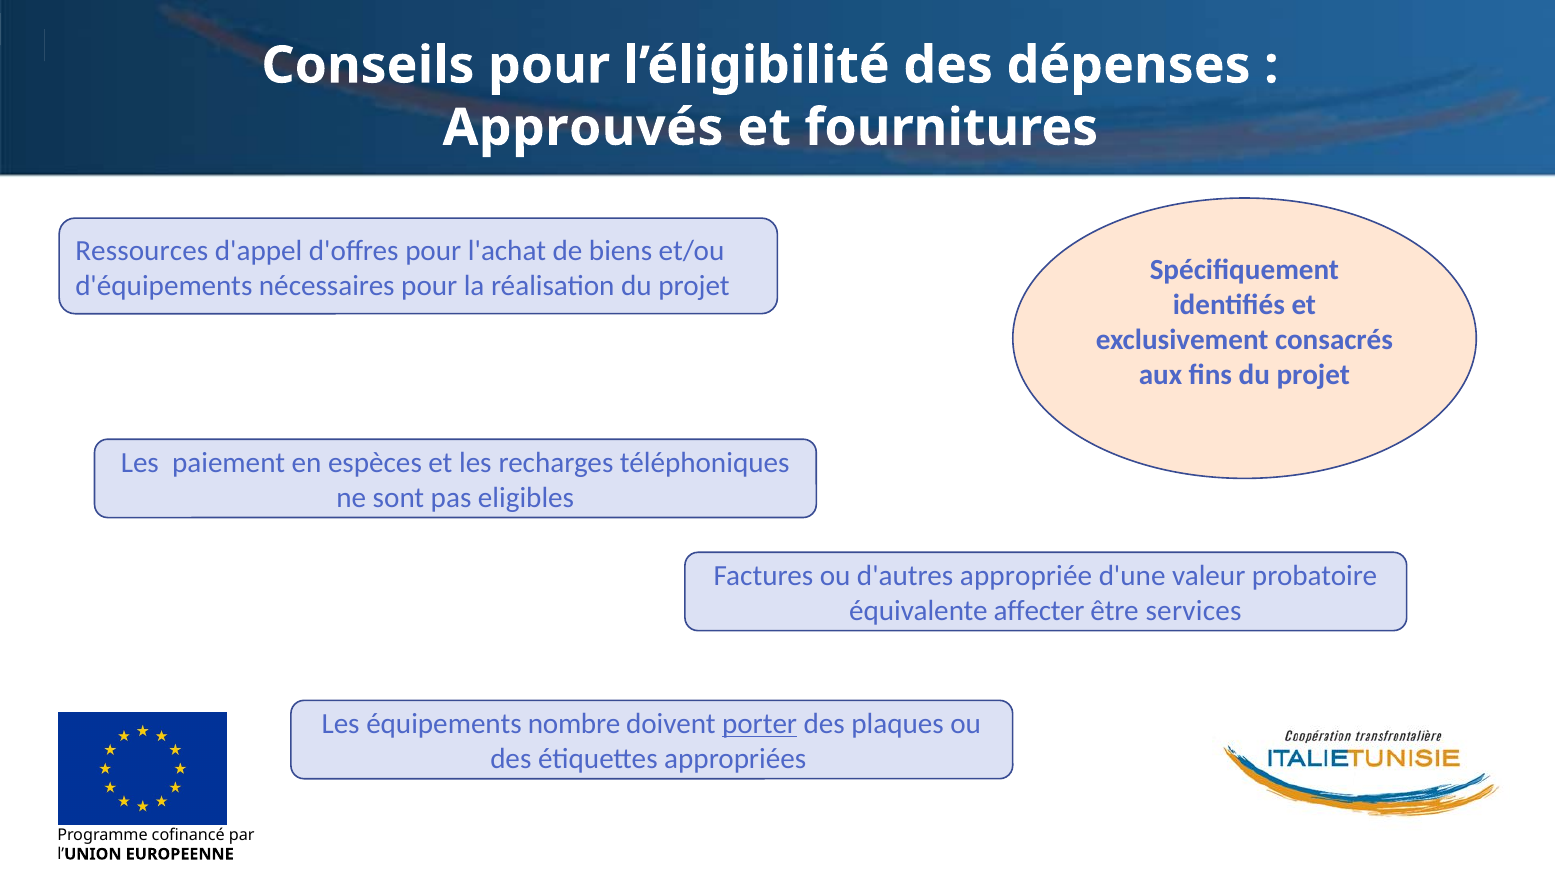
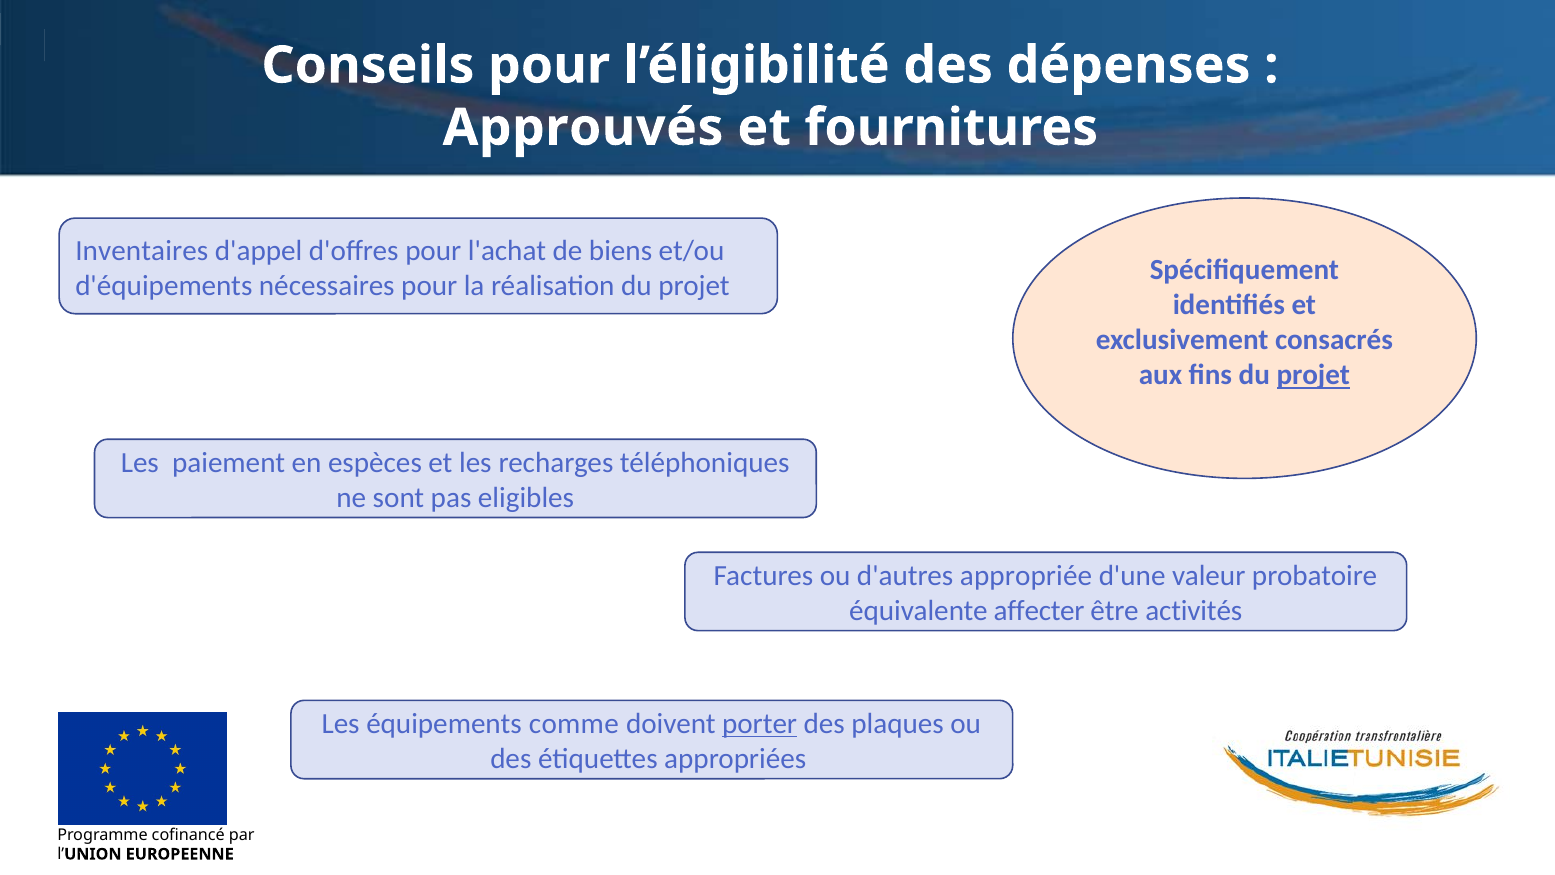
Ressources: Ressources -> Inventaires (142, 250)
projet underline: none -> present (1313, 375)
services: services -> activités (1194, 611)
nombre: nombre -> comme (574, 724)
